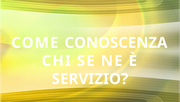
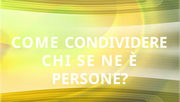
CONOSCENZA: CONOSCENZA -> CONDIVIDERE (116, 42)
SERVIZIO: SERVIZIO -> PERSONE (90, 78)
